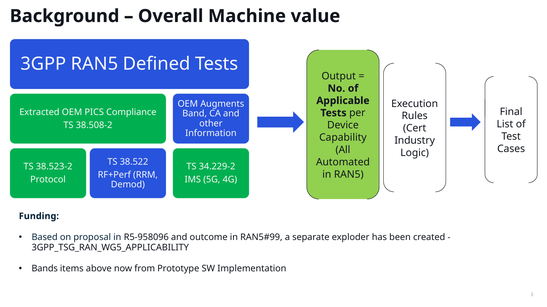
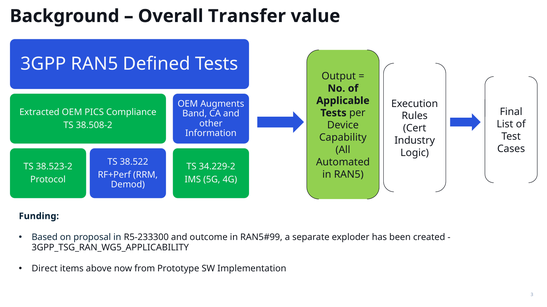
Machine: Machine -> Transfer (247, 16)
R5-958096: R5-958096 -> R5-233300 (146, 238)
Bands: Bands -> Direct (45, 269)
